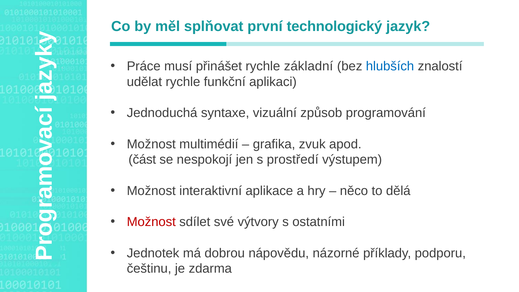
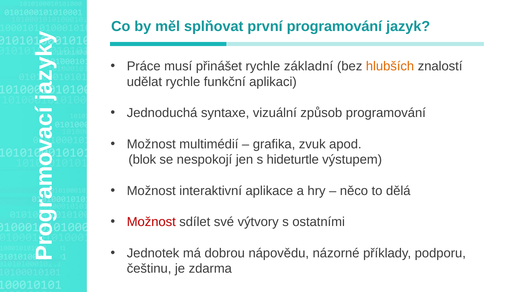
první technologický: technologický -> programování (334, 27)
hlubších colour: blue -> orange (390, 66)
část: část -> blok (142, 160)
prostředí: prostředí -> hideturtle (293, 160)
